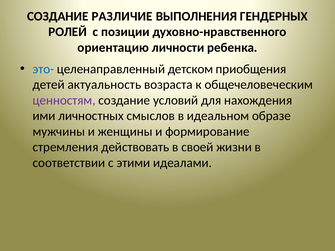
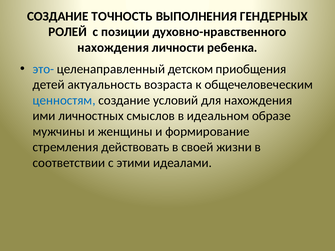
РАЗЛИЧИЕ: РАЗЛИЧИЕ -> ТОЧНОСТЬ (122, 16)
ориентацию: ориентацию -> нахождения (113, 48)
ценностям colour: purple -> blue (64, 100)
